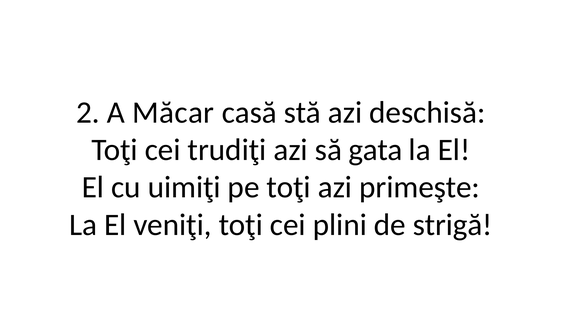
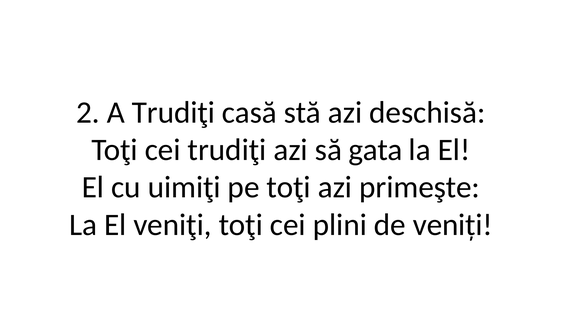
A Măcar: Măcar -> Trudiţi (173, 112)
strigă: strigă -> veniți (453, 225)
